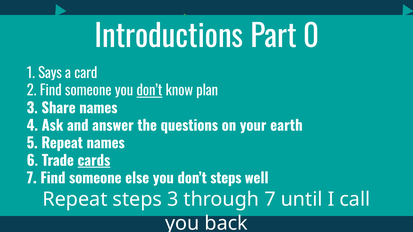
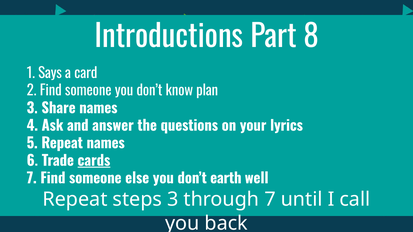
0: 0 -> 8 (311, 37)
don’t underline: present -> none (149, 91)
earth: earth -> lyrics (287, 126)
don’t steps: steps -> earth (226, 179)
